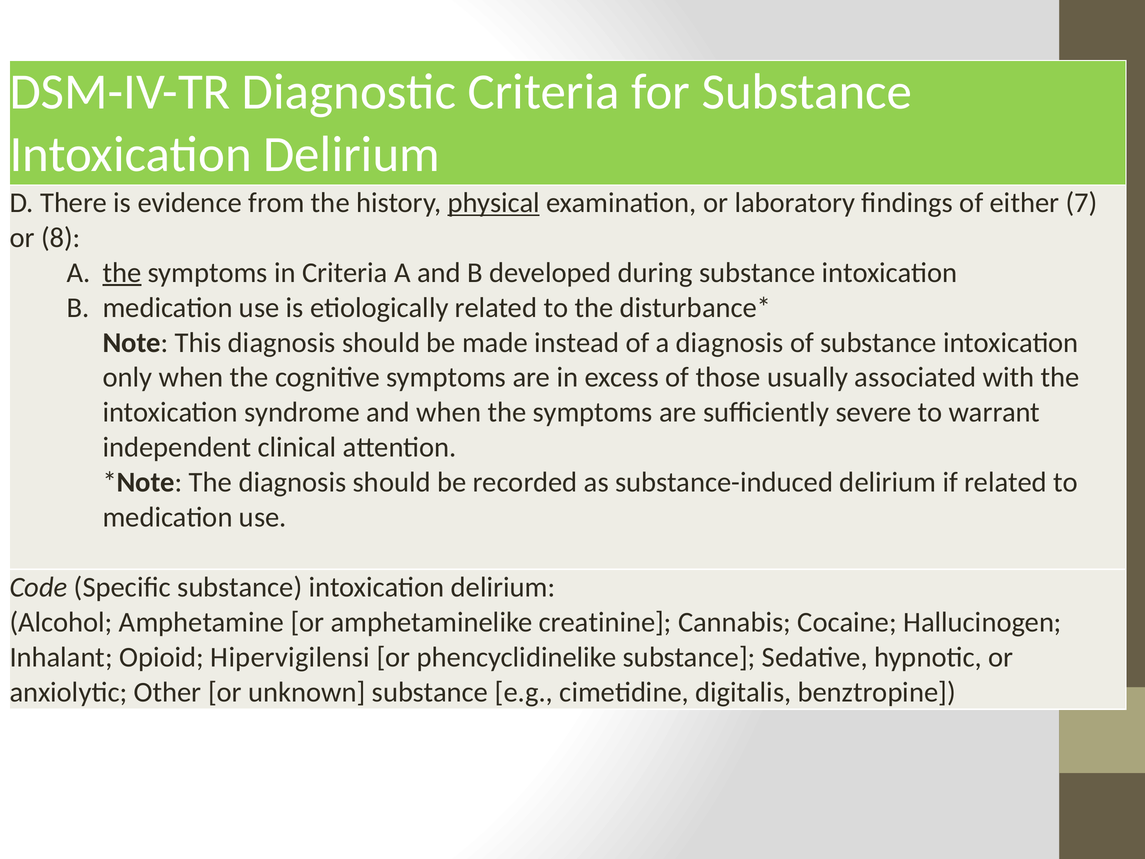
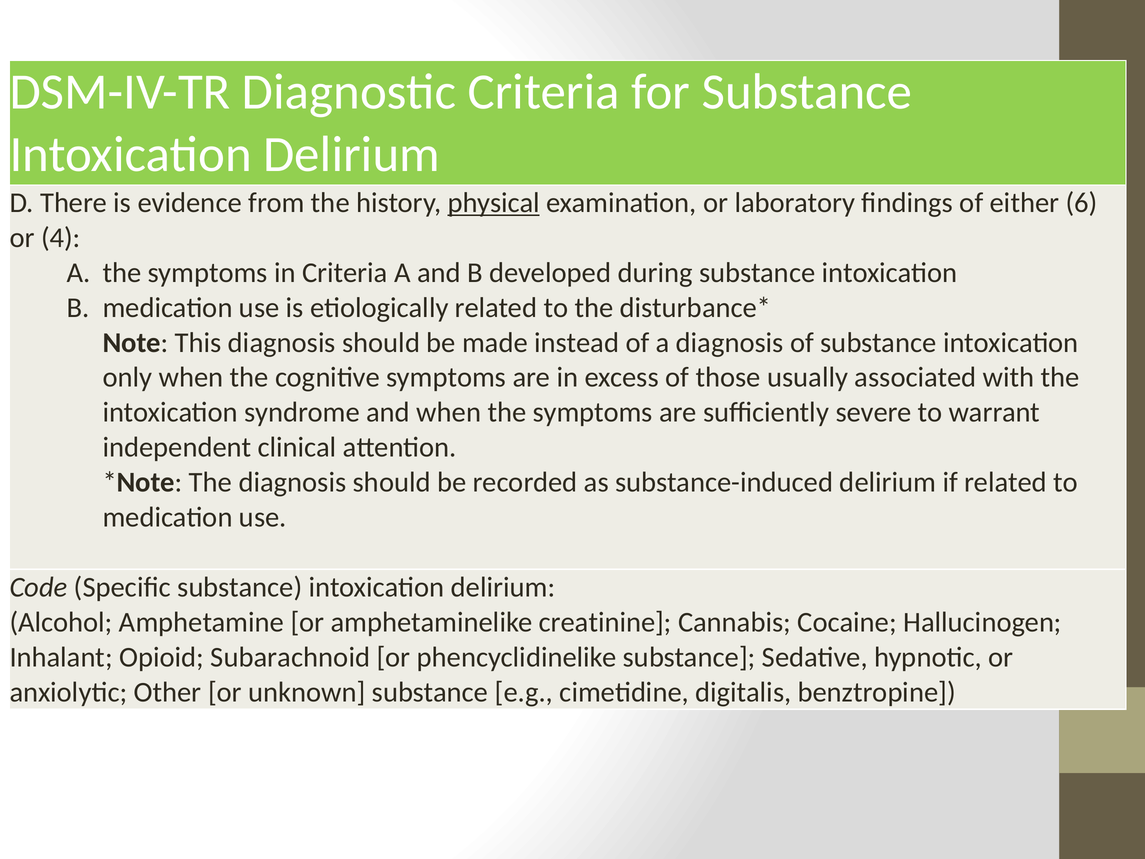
7: 7 -> 6 (1082, 203)
8: 8 -> 4 (61, 238)
the underline: present -> none (122, 273)
Hipervigilensi: Hipervigilensi -> Subarachnoid (290, 657)
